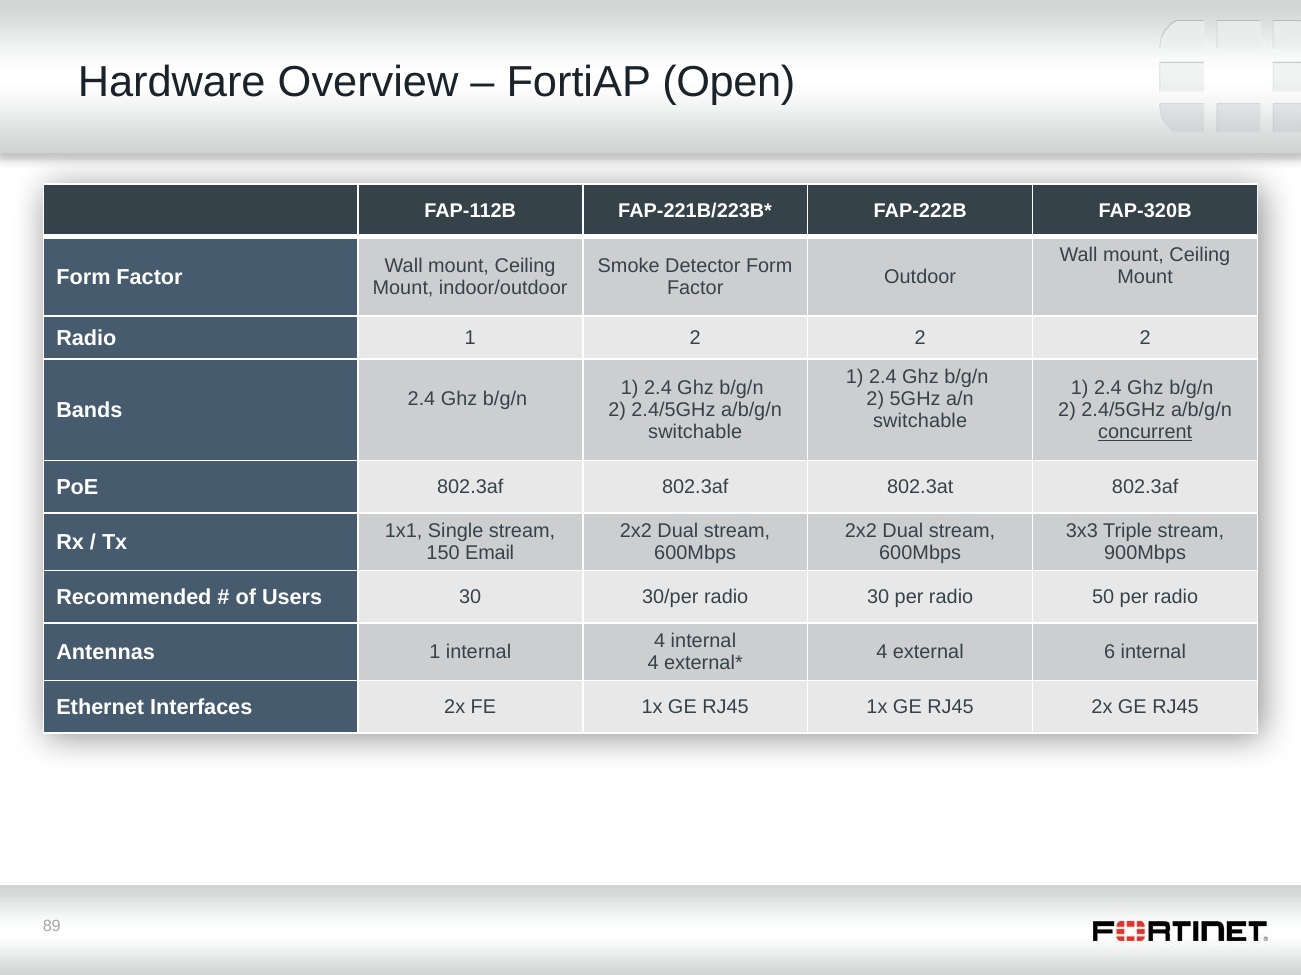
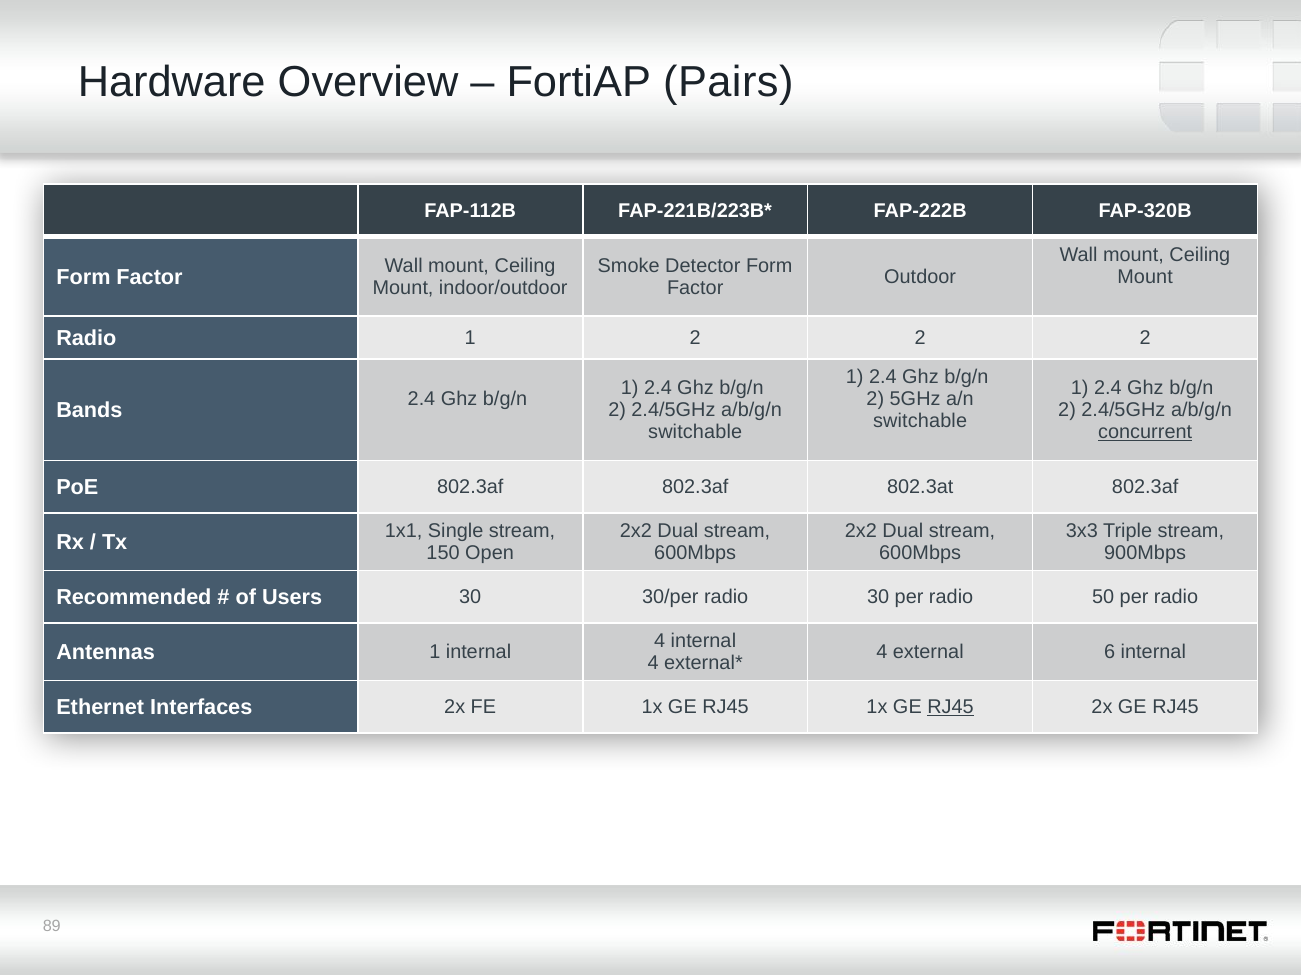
Open: Open -> Pairs (728, 82)
Email: Email -> Open (490, 554)
RJ45 underline: none -> present (951, 708)
